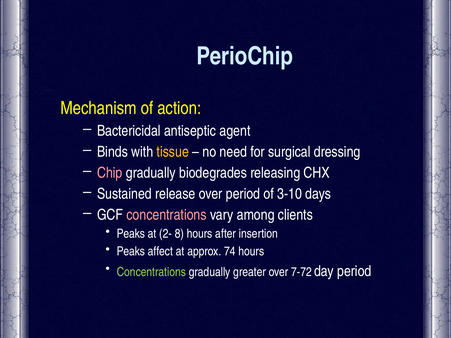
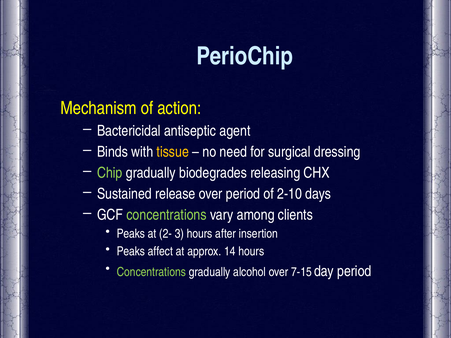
Chip colour: pink -> light green (110, 173)
3-10: 3-10 -> 2-10 (290, 194)
concentrations colour: pink -> light green (167, 215)
8: 8 -> 3 (179, 234)
74: 74 -> 14 (230, 252)
greater: greater -> alcohol (250, 272)
7-72: 7-72 -> 7-15 (302, 272)
